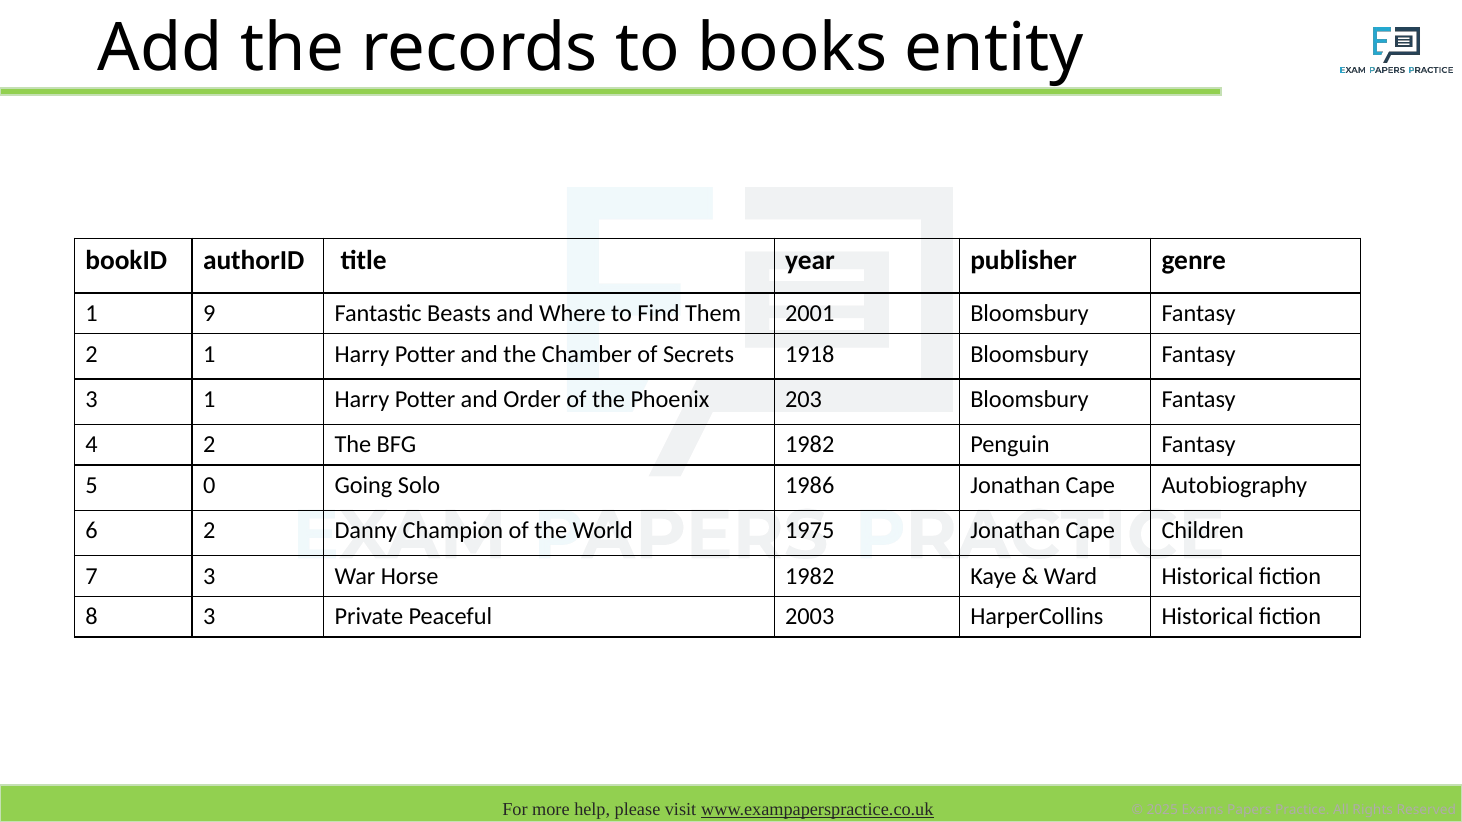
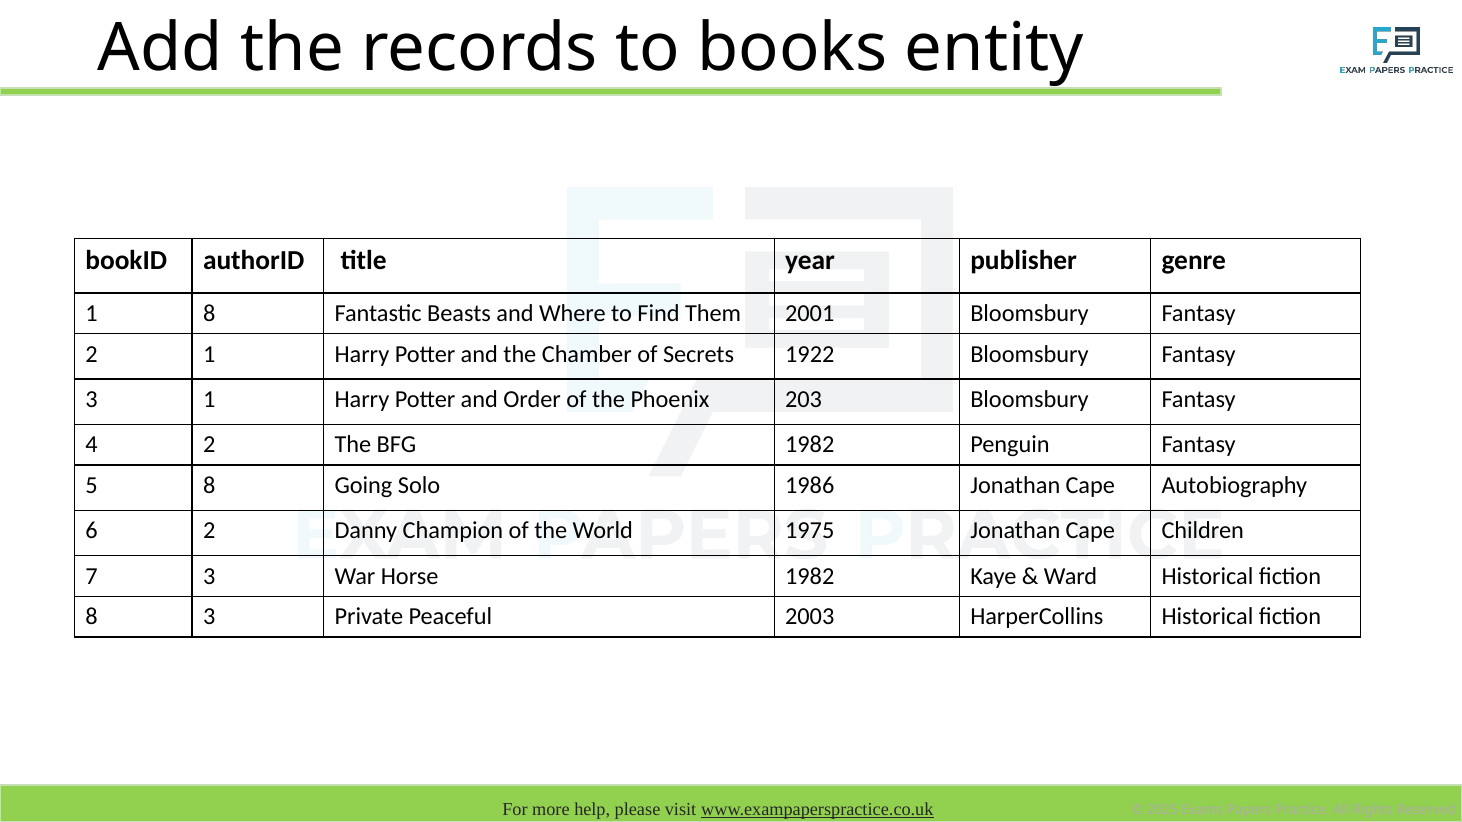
1 9: 9 -> 8 (209, 314)
1918: 1918 -> 1922 (810, 355)
5 0: 0 -> 8 (209, 486)
